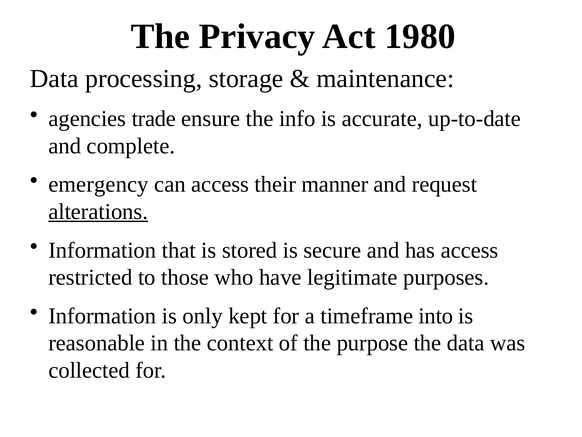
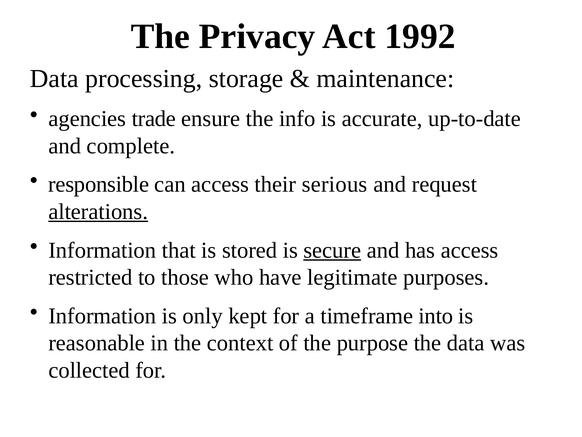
1980: 1980 -> 1992 (420, 36)
emergency: emergency -> responsible (99, 184)
manner: manner -> serious (335, 184)
secure underline: none -> present (332, 250)
